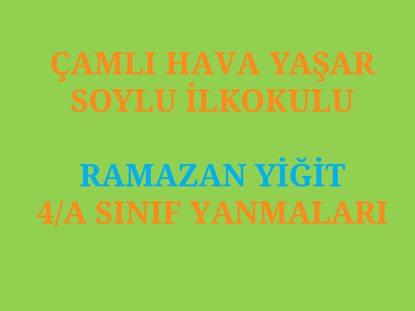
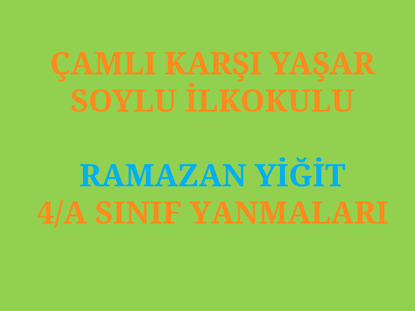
HAVA: HAVA -> KARŞI (213, 64)
